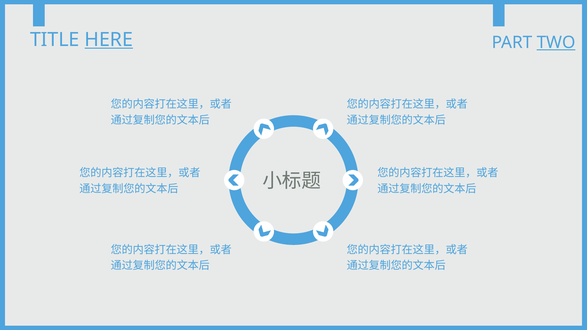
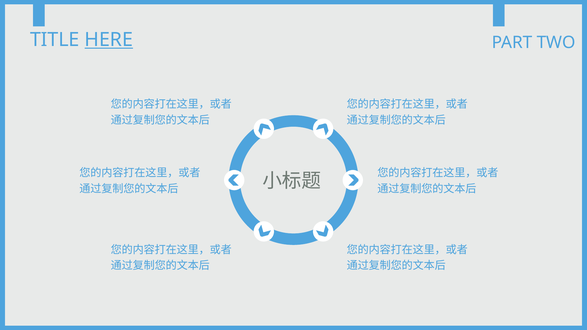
TWO underline: present -> none (556, 43)
